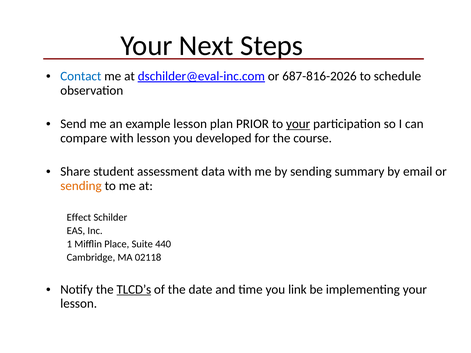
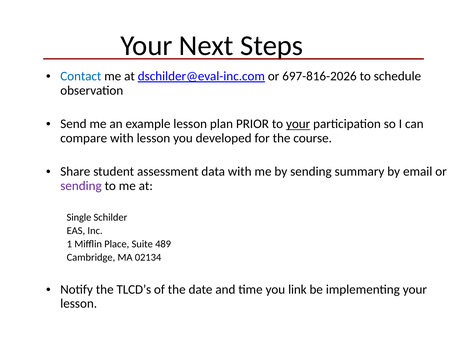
687-816-2026: 687-816-2026 -> 697-816-2026 (319, 76)
sending colour: orange -> purple (81, 186)
Effect: Effect -> Single (79, 217)
440: 440 -> 489 (163, 244)
02118: 02118 -> 02134 (148, 258)
TLCD’s underline: present -> none (134, 290)
